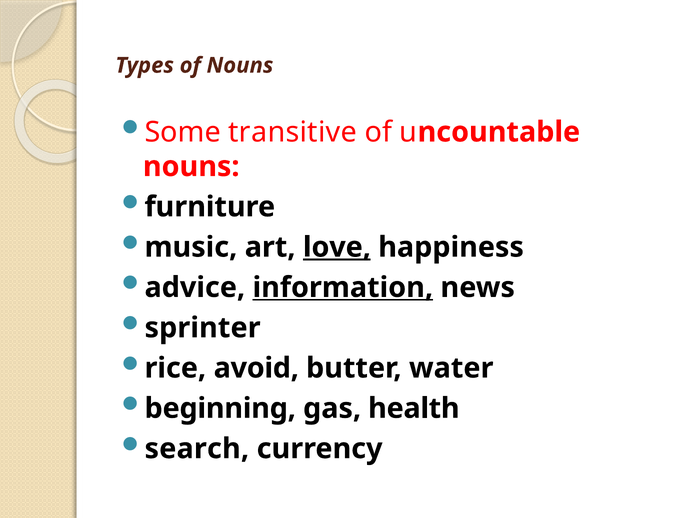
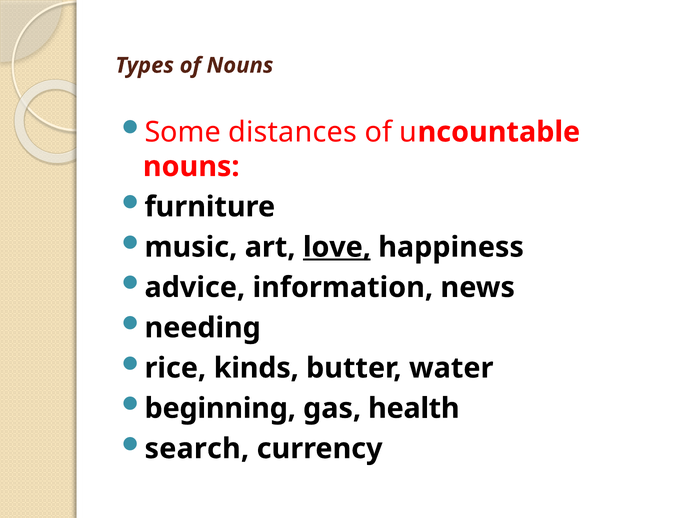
transitive: transitive -> distances (293, 132)
information underline: present -> none (343, 288)
sprinter: sprinter -> needing (203, 328)
avoid: avoid -> kinds (256, 368)
